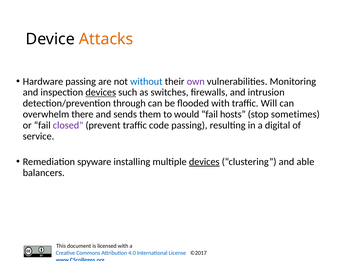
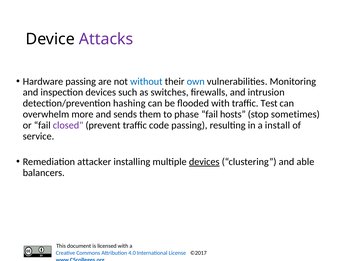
Attacks colour: orange -> purple (106, 39)
own colour: purple -> blue (196, 81)
devices underline: present -> none (101, 92)
through: through -> hashing (129, 103)
Will: Will -> Test (269, 103)
there: there -> more (82, 114)
would: would -> phase (187, 114)
digital: digital -> install (277, 125)
spyware: spyware -> attacker (94, 162)
